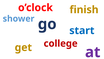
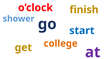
college colour: red -> orange (61, 43)
